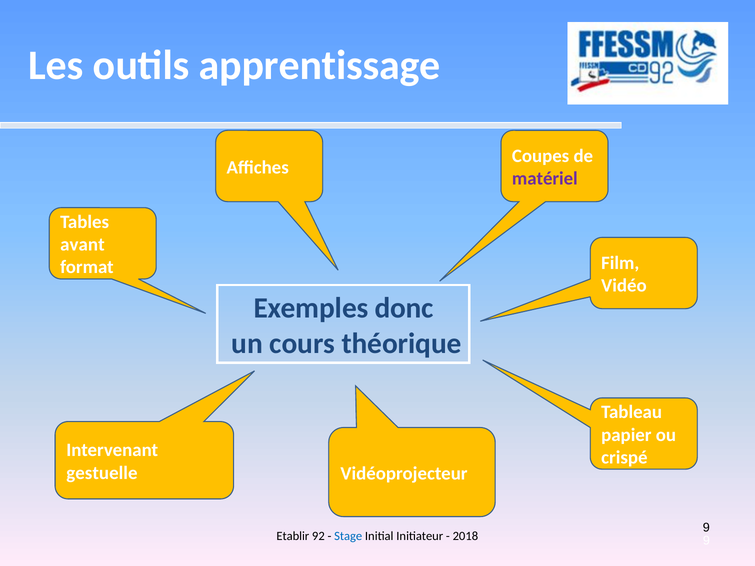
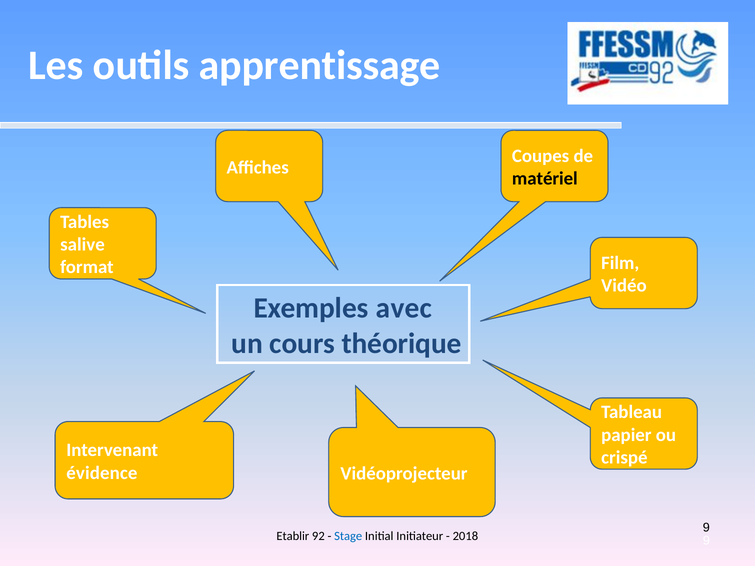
matériel colour: purple -> black (545, 179)
avant: avant -> salive (82, 245)
donc: donc -> avec (404, 308)
gestuelle: gestuelle -> évidence (102, 473)
